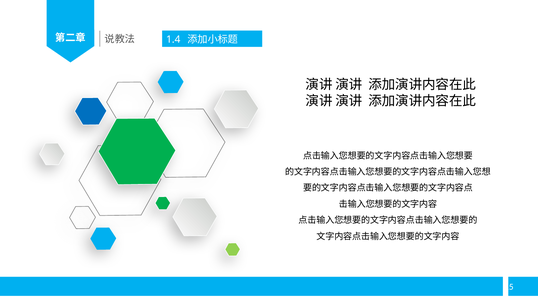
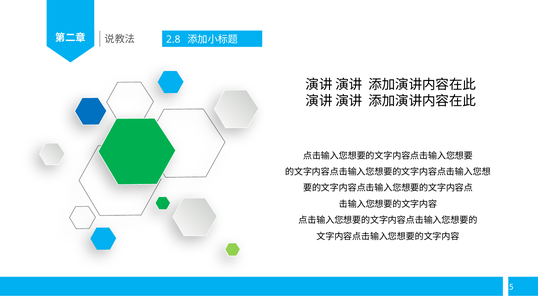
1.4: 1.4 -> 2.8 (173, 39)
